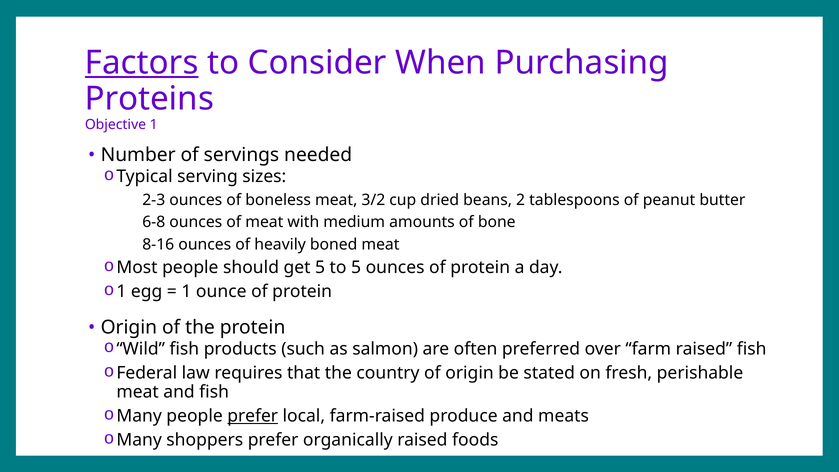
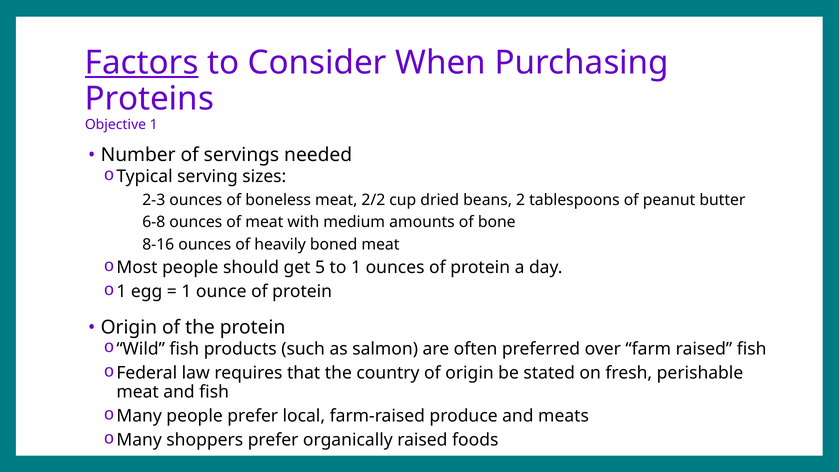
3/2: 3/2 -> 2/2 (373, 200)
to 5: 5 -> 1 (356, 267)
prefer underline: present -> none (253, 416)
